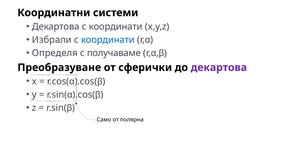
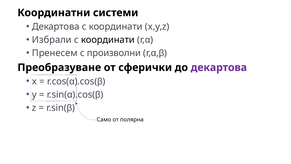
координати colour: blue -> black (108, 40)
Определя: Определя -> Пренесем (55, 53)
получаваме: получаваме -> произволни (114, 53)
